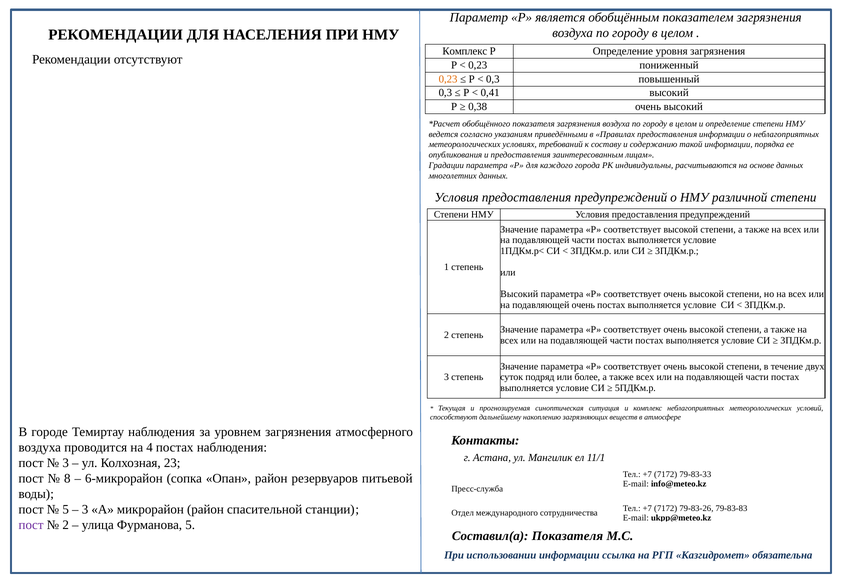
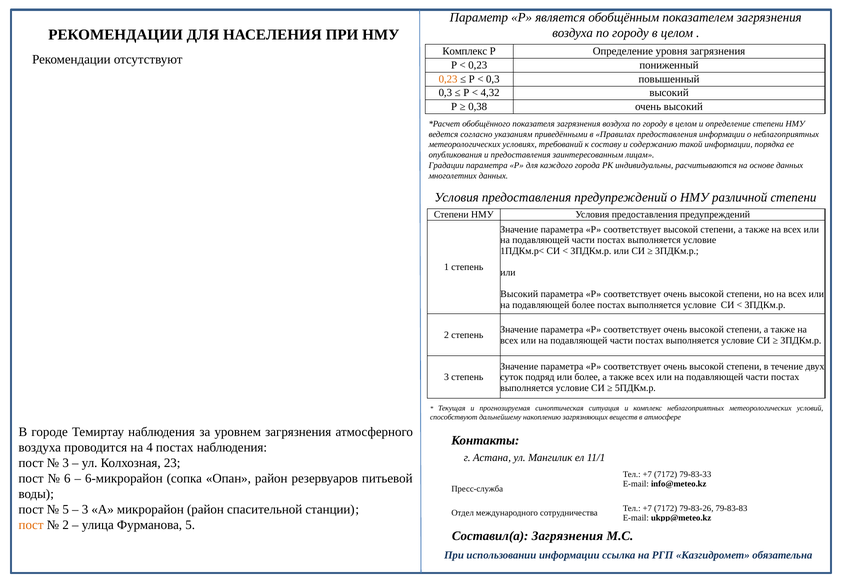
0,41: 0,41 -> 4,32 (490, 93)
подавляющей очень: очень -> более (583, 305)
8: 8 -> 6 (67, 478)
пост colour: purple -> orange (31, 525)
Составил(а Показателя: Показателя -> Загрязнения (567, 536)
